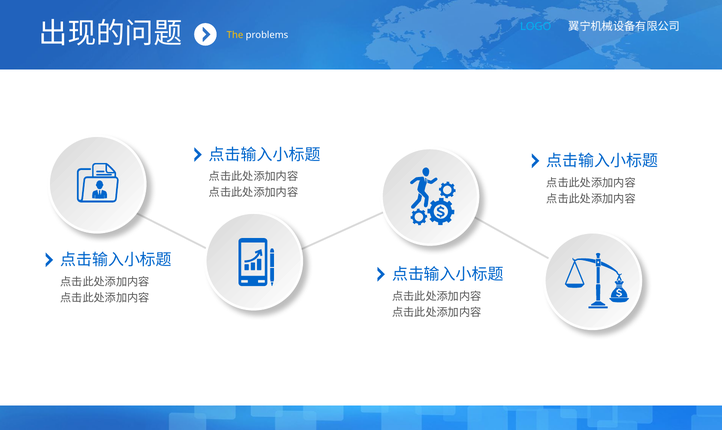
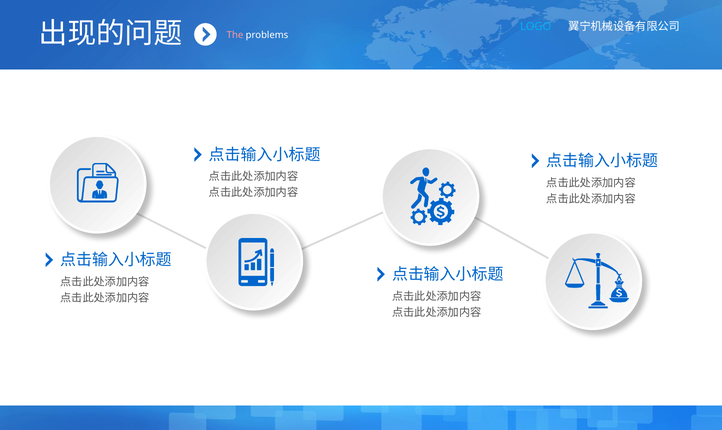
The colour: yellow -> pink (235, 35)
